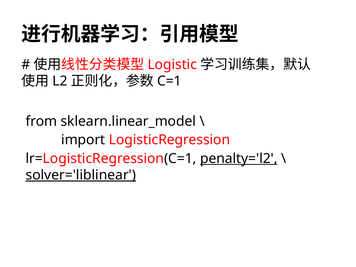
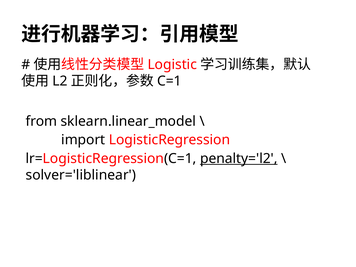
solver='liblinear underline: present -> none (81, 175)
